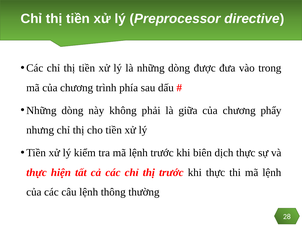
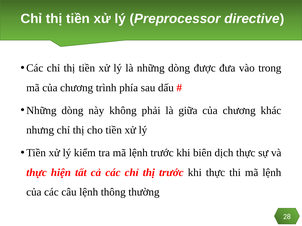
phẩy: phẩy -> khác (271, 111)
